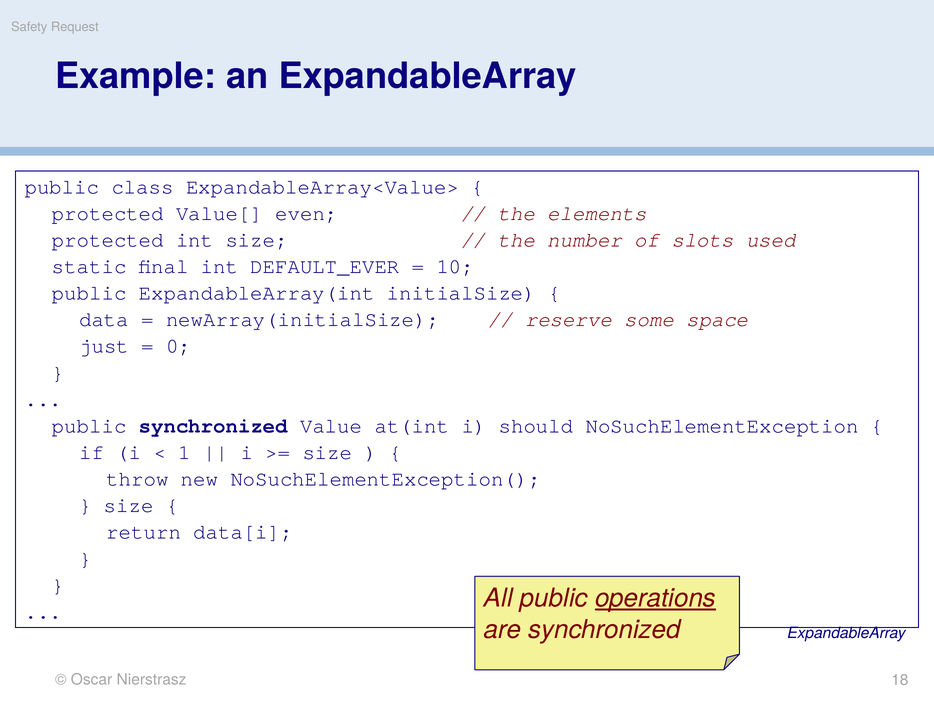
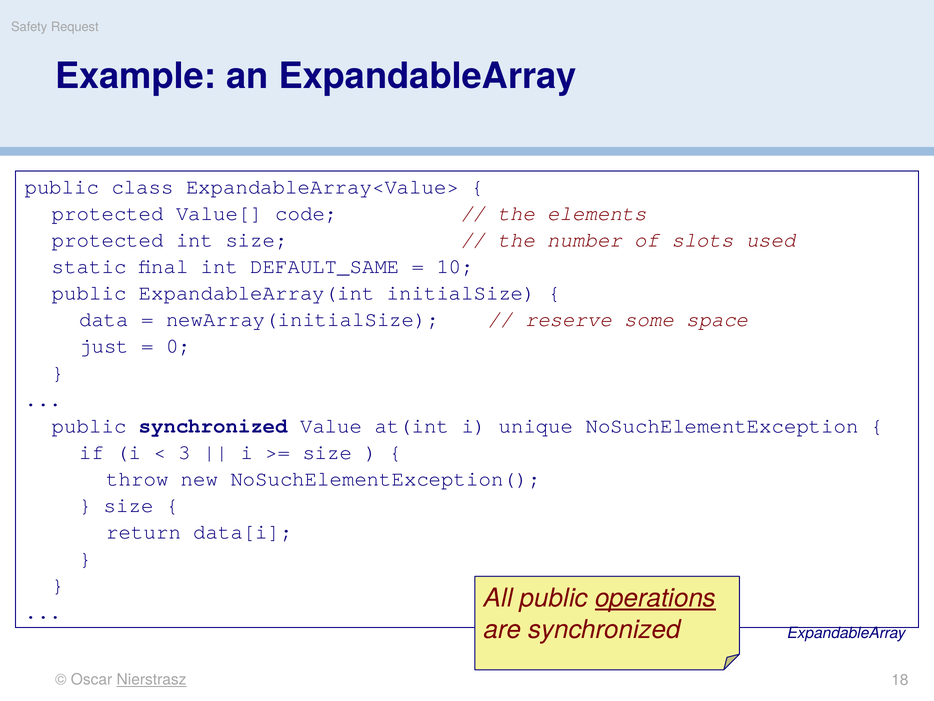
even: even -> code (306, 213)
DEFAULT_EVER: DEFAULT_EVER -> DEFAULT_SAME (325, 266)
should: should -> unique (536, 426)
1: 1 -> 3 (185, 452)
Nierstrasz underline: none -> present (152, 679)
